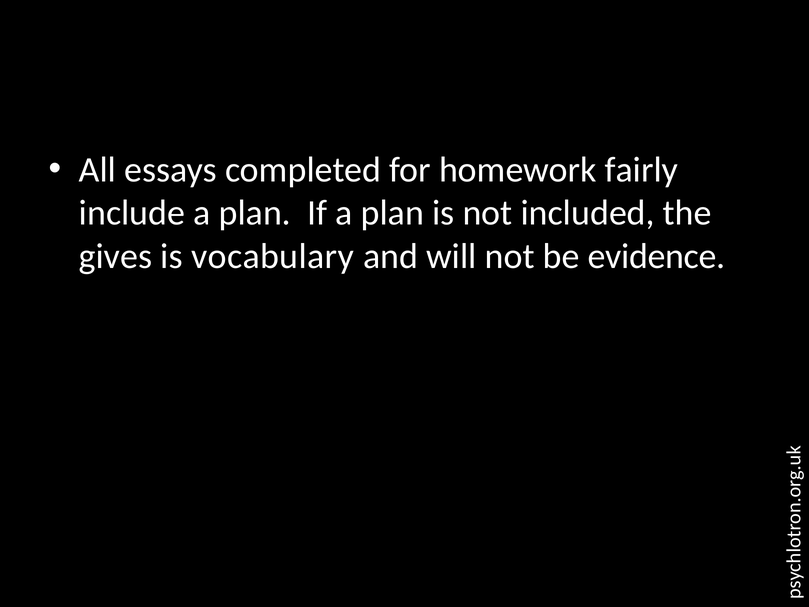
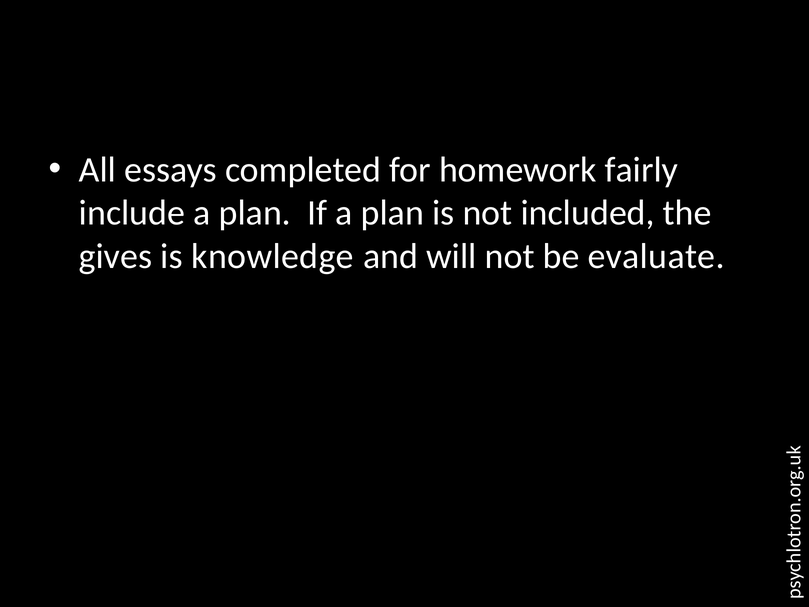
vocabulary: vocabulary -> knowledge (273, 256)
evidence: evidence -> evaluate (656, 256)
